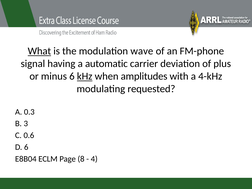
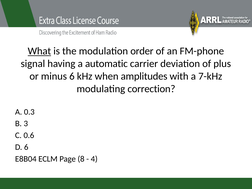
wave: wave -> order (142, 51)
kHz underline: present -> none (85, 76)
4-kHz: 4-kHz -> 7-kHz (210, 76)
requested: requested -> correction (151, 89)
